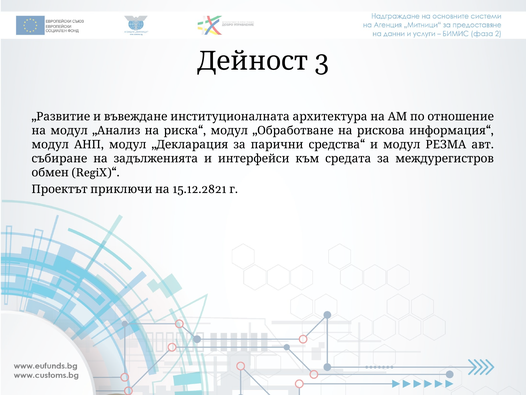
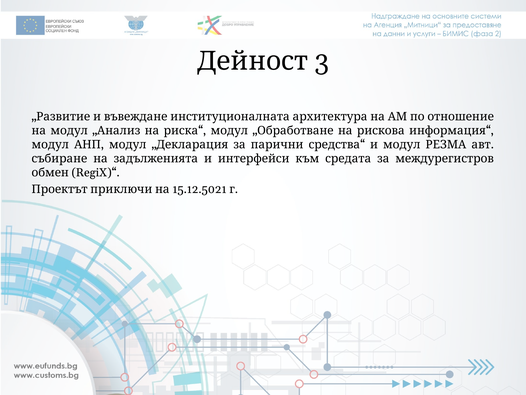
15.12.2821: 15.12.2821 -> 15.12.5021 (199, 189)
